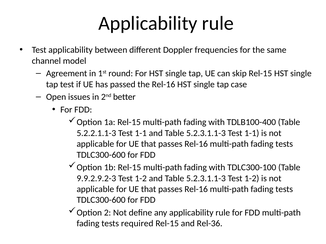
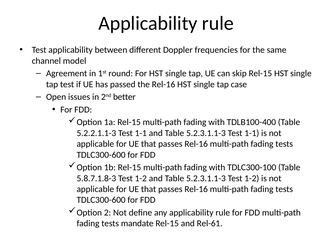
9.9.2.9.2-3: 9.9.2.9.2-3 -> 5.8.7.1.8-3 (96, 179)
required: required -> mandate (137, 224)
Rel-36: Rel-36 -> Rel-61 (210, 224)
